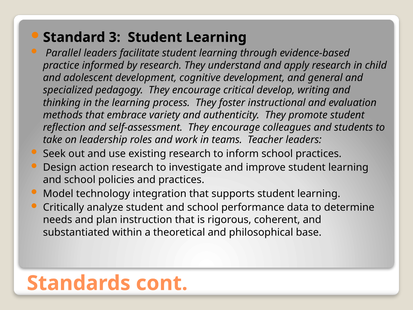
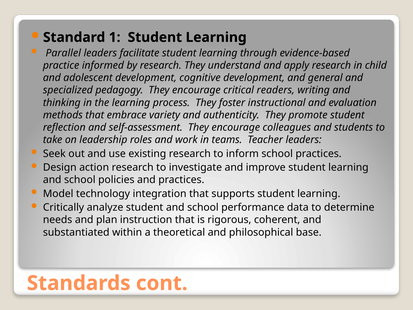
3: 3 -> 1 (115, 37)
develop: develop -> readers (276, 90)
